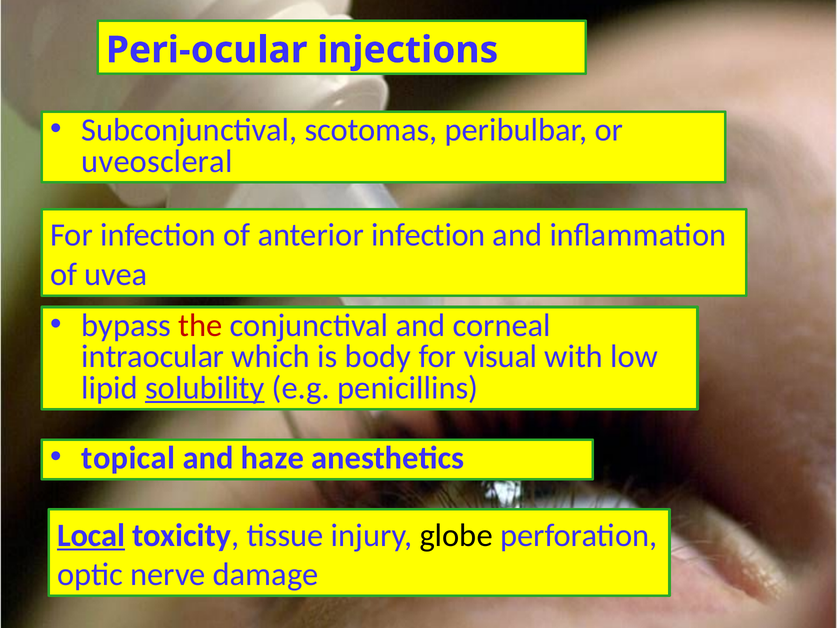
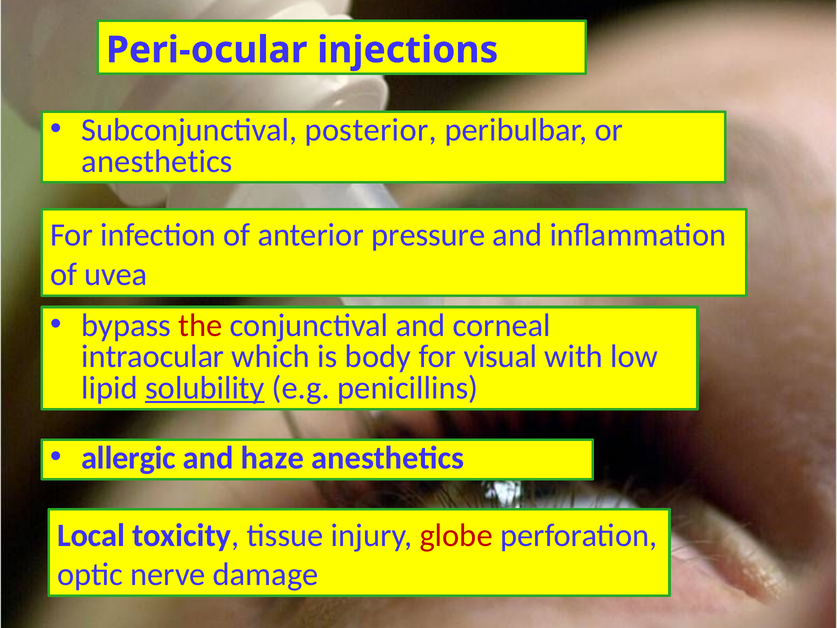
scotomas: scotomas -> posterior (371, 130)
uveoscleral: uveoscleral -> anesthetics (157, 161)
anterior infection: infection -> pressure (428, 235)
topical: topical -> allergic (129, 458)
Local underline: present -> none (91, 535)
globe colour: black -> red (456, 535)
